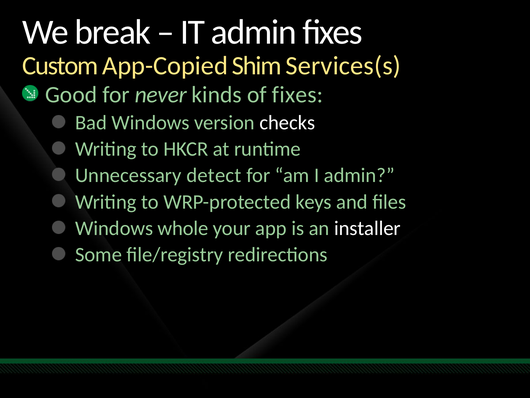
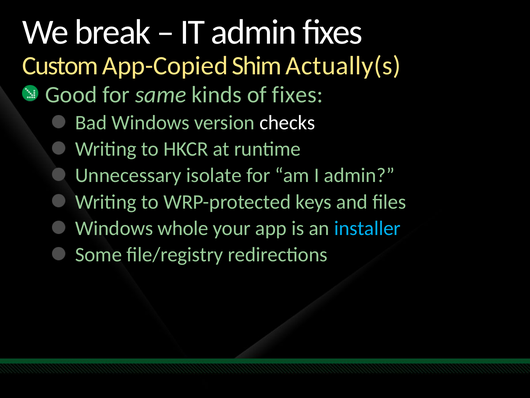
Services(s: Services(s -> Actually(s (343, 66)
never: never -> same (161, 94)
detect: detect -> isolate (214, 175)
installer colour: white -> light blue (367, 228)
